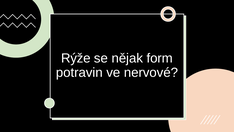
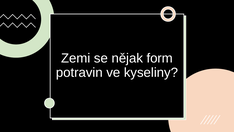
Rýže: Rýže -> Zemi (76, 58)
nervové: nervové -> kyseliny (151, 72)
